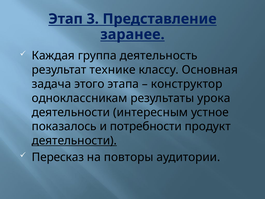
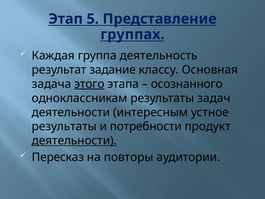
3: 3 -> 5 (93, 19)
заранее: заранее -> группах (132, 34)
технике: технике -> задание (113, 70)
этого underline: none -> present (89, 84)
конструктор: конструктор -> осознанного (187, 84)
урока: урока -> задач (214, 98)
показалось: показалось -> результаты (64, 126)
